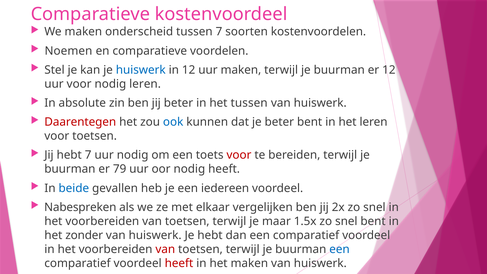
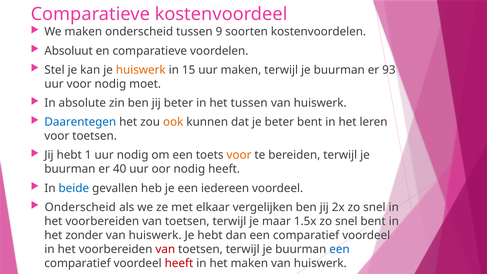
tussen 7: 7 -> 9 (219, 32)
Noemen: Noemen -> Absoluut (69, 51)
huiswerk colour: blue -> orange (141, 70)
in 12: 12 -> 15 (189, 70)
er 12: 12 -> 93 (389, 70)
nodig leren: leren -> moet (145, 84)
Daarentegen colour: red -> blue (80, 122)
ook colour: blue -> orange (173, 122)
hebt 7: 7 -> 1 (88, 155)
voor colour: red -> orange (239, 155)
79: 79 -> 40 (120, 169)
Nabespreken: Nabespreken -> Onderscheid (80, 207)
